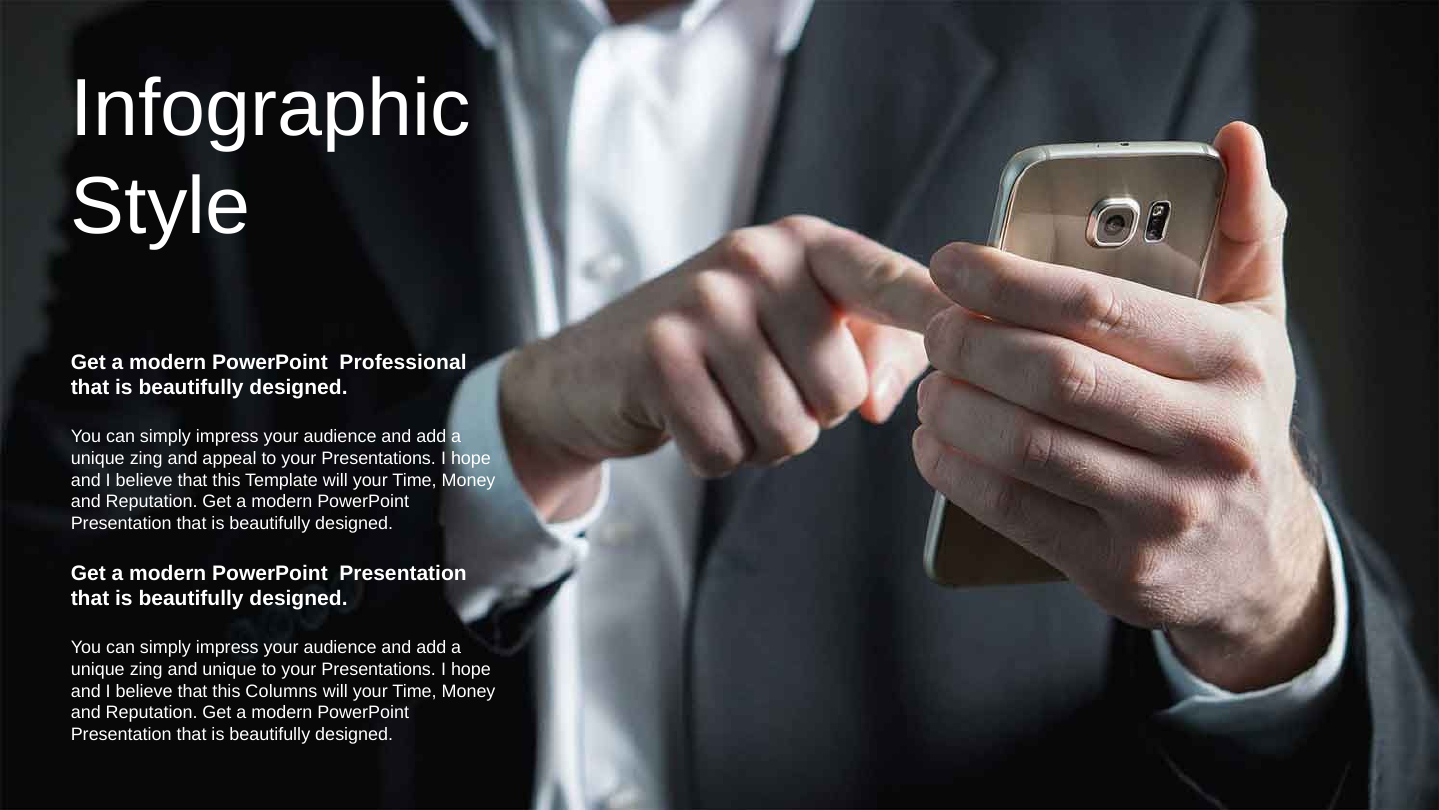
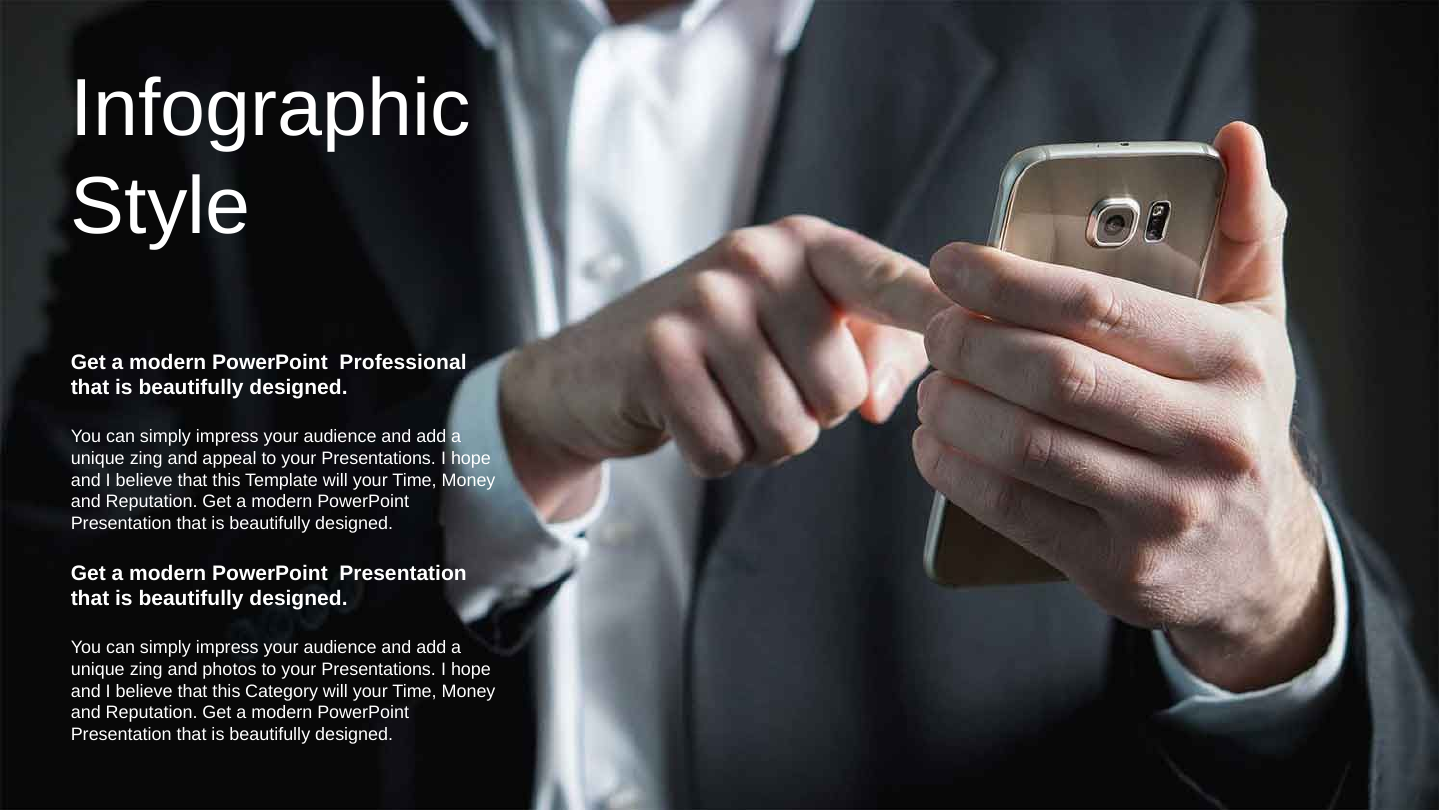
and unique: unique -> photos (229, 669)
Columns: Columns -> Category (282, 691)
